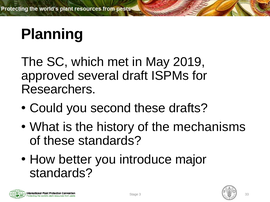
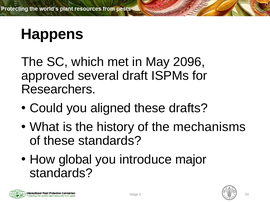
Planning: Planning -> Happens (52, 34)
2019: 2019 -> 2096 (189, 62)
second: second -> aligned (111, 108)
better: better -> global (75, 160)
